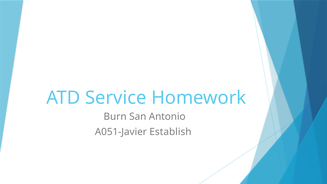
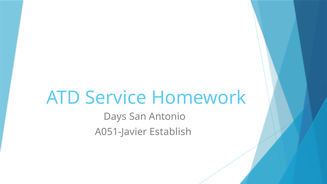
Burn: Burn -> Days (115, 116)
